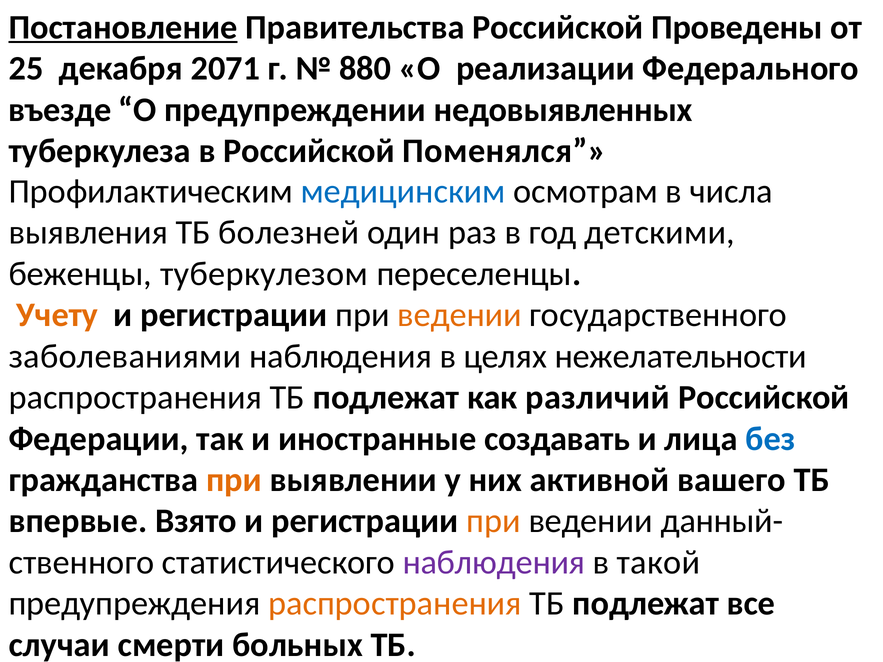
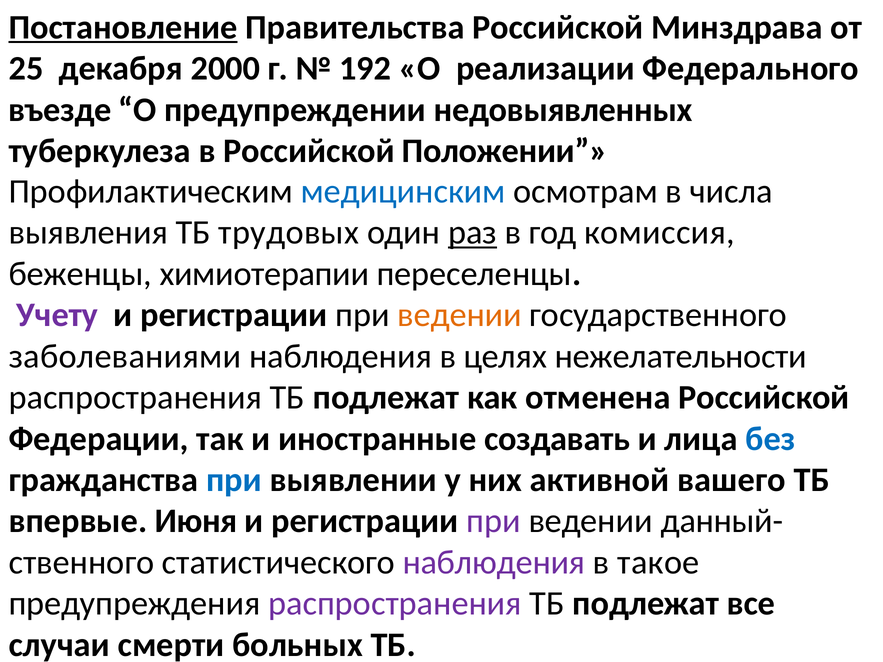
Проведены: Проведены -> Минздрава (737, 27)
2071: 2071 -> 2000 (225, 69)
880: 880 -> 192 (365, 69)
Поменялся: Поменялся -> Положении (505, 151)
болезней: болезней -> трудовых (289, 233)
раз underline: none -> present (472, 233)
детскими: детскими -> комиссия (660, 233)
туберкулезом: туберкулезом -> химиотерапии (264, 274)
Учету colour: orange -> purple (57, 315)
различий: различий -> отменена (598, 398)
при colour: orange -> blue (234, 480)
Взято: Взято -> Июня (196, 521)
при colour: orange -> purple (494, 521)
такой: такой -> такое (658, 563)
распространения colour: orange -> purple (395, 604)
